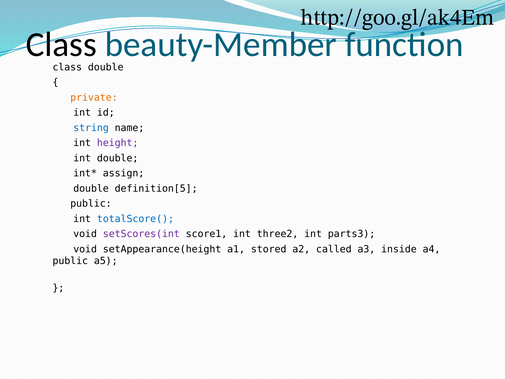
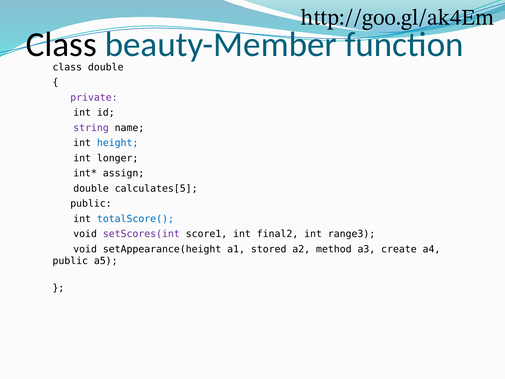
private colour: orange -> purple (94, 98)
string colour: blue -> purple (91, 128)
height colour: purple -> blue (118, 143)
int double: double -> longer (118, 158)
definition[5: definition[5 -> calculates[5 (156, 188)
three2: three2 -> final2 (278, 234)
parts3: parts3 -> range3 (352, 234)
called: called -> method (334, 249)
inside: inside -> create (399, 249)
